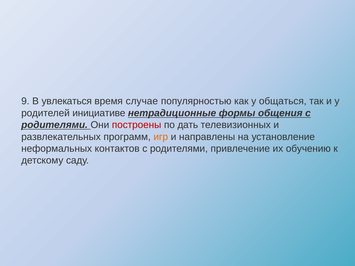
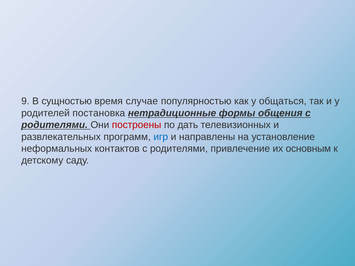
увлекаться: увлекаться -> сущностью (67, 101)
инициативе: инициативе -> постановка (99, 113)
игр colour: orange -> blue (161, 137)
обучению: обучению -> основным (308, 149)
